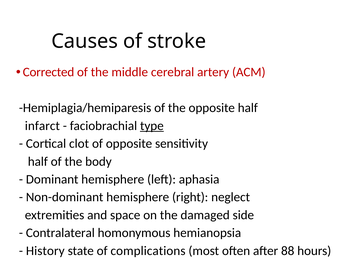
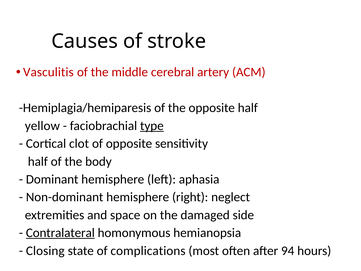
Corrected: Corrected -> Vasculitis (48, 72)
infarct: infarct -> yellow (42, 126)
Contralateral underline: none -> present (60, 233)
History: History -> Closing (45, 250)
88: 88 -> 94 (288, 250)
